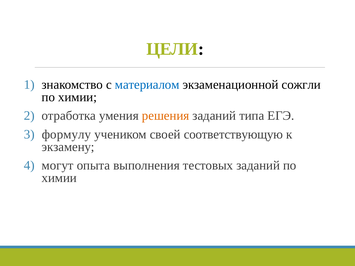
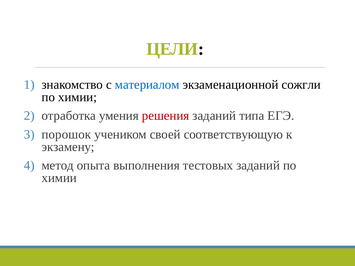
решения colour: orange -> red (166, 116)
формулу: формулу -> порошок (66, 134)
могут: могут -> метод (58, 166)
